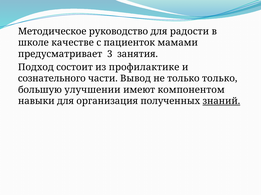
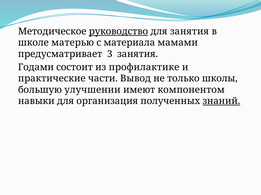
руководство underline: none -> present (118, 32)
для радости: радости -> занятия (189, 32)
качестве: качестве -> матерью (73, 43)
пациенток: пациенток -> материала (129, 43)
Подход: Подход -> Годами (36, 67)
сознательного: сознательного -> практические (52, 79)
только только: только -> школы (220, 79)
